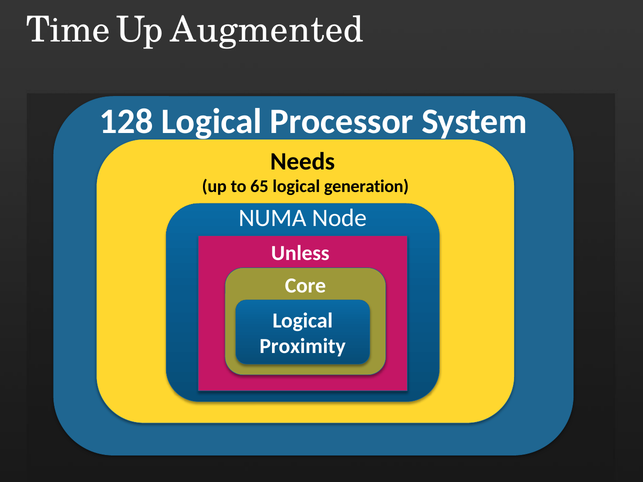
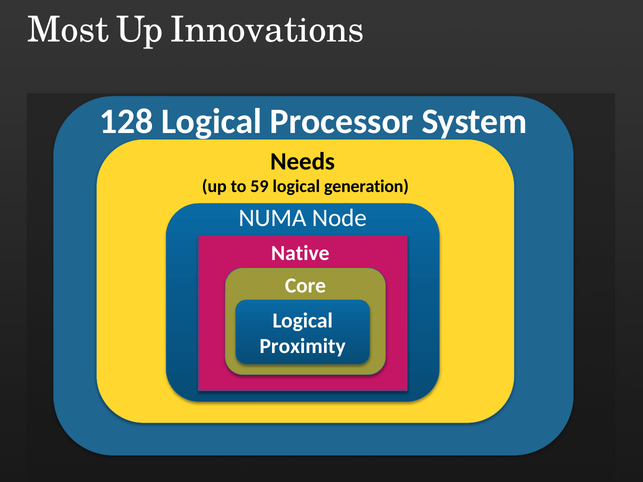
Time: Time -> Most (68, 30)
Augmented: Augmented -> Innovations (267, 30)
65: 65 -> 59 (259, 187)
Unless: Unless -> Native (300, 253)
